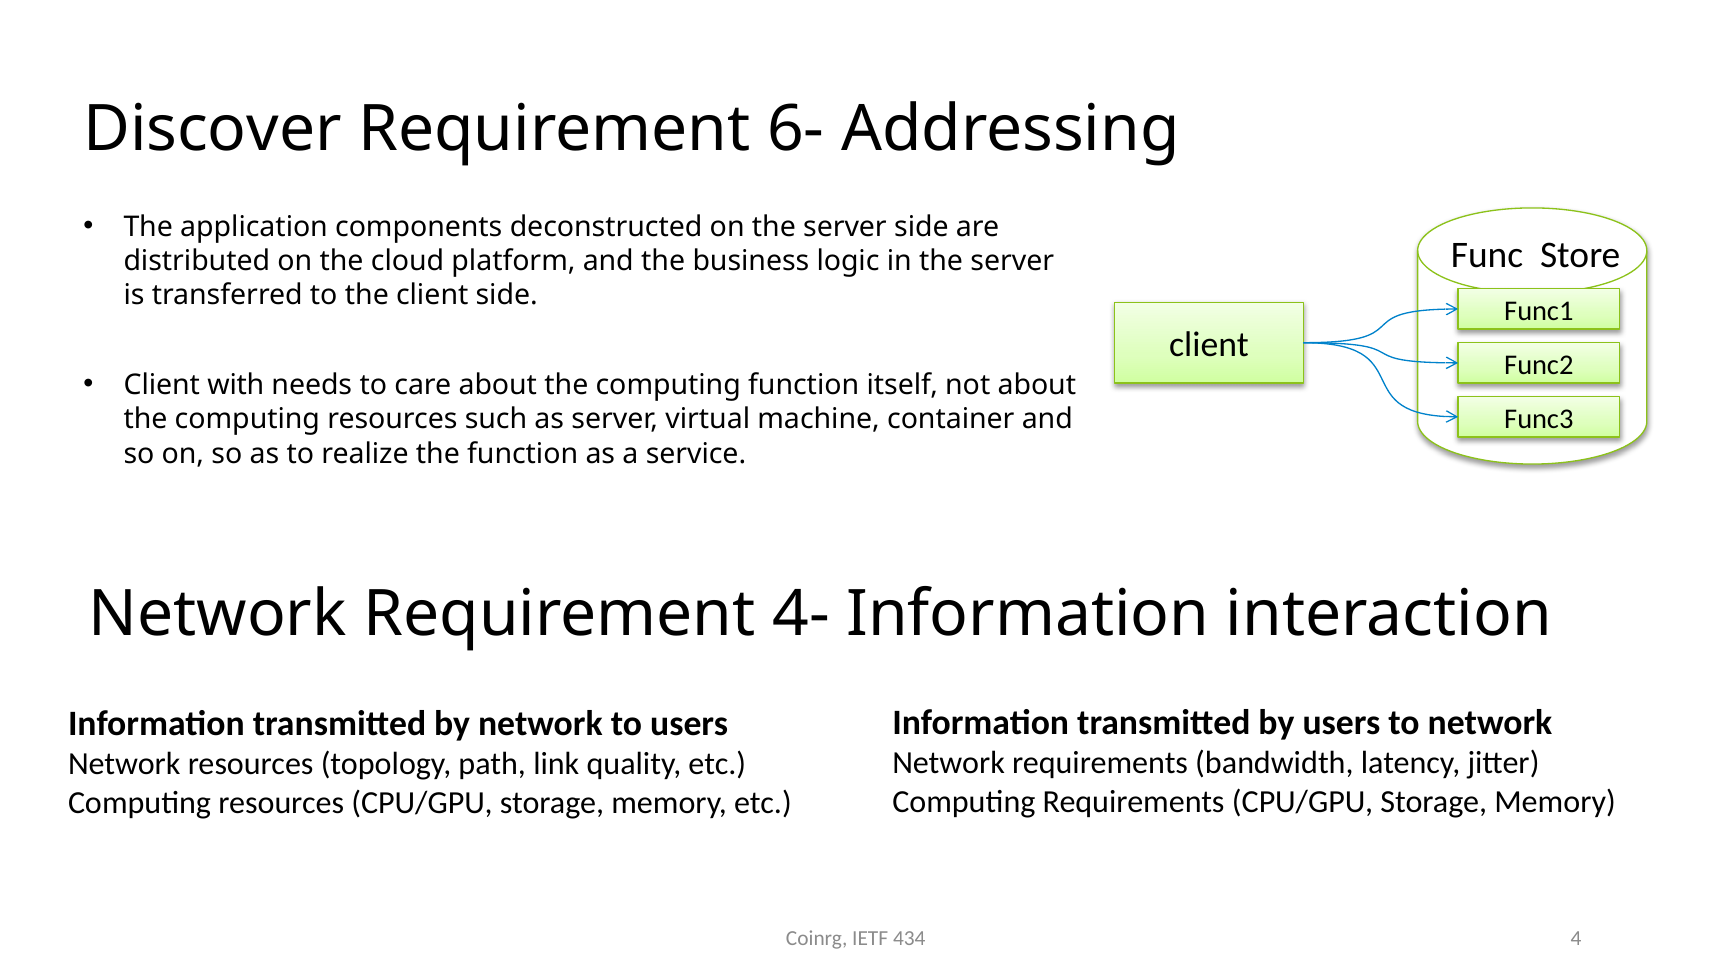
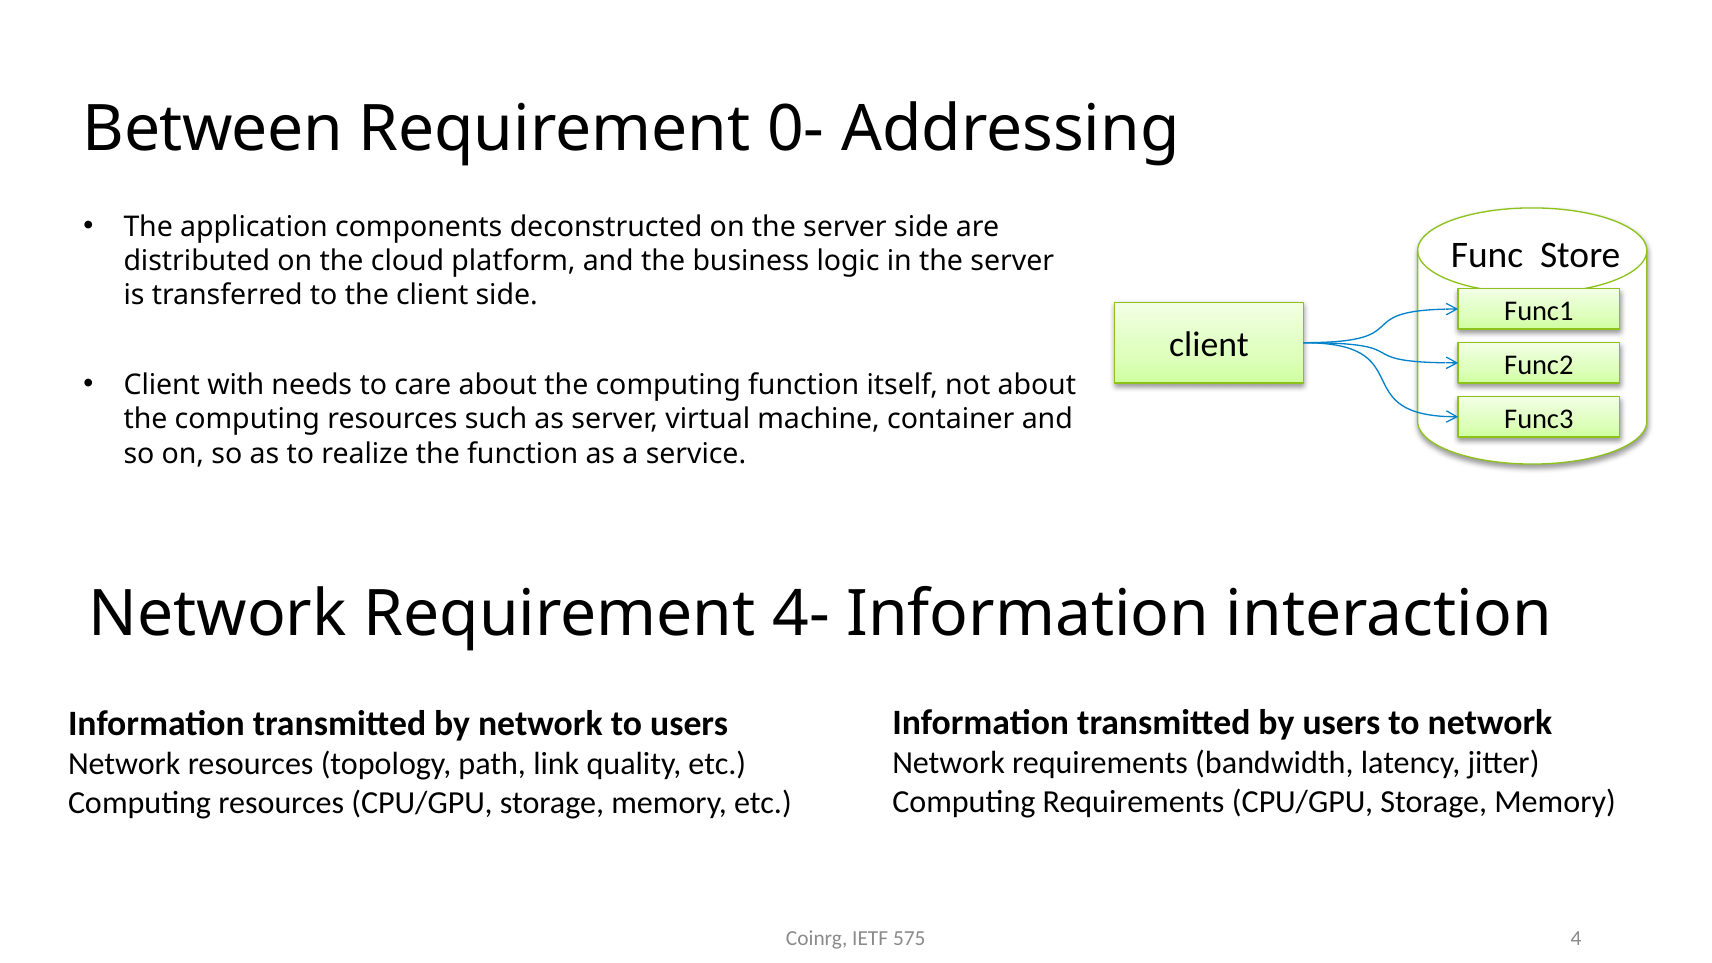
Discover: Discover -> Between (213, 130)
6-: 6- -> 0- (796, 130)
434: 434 -> 575 (909, 939)
